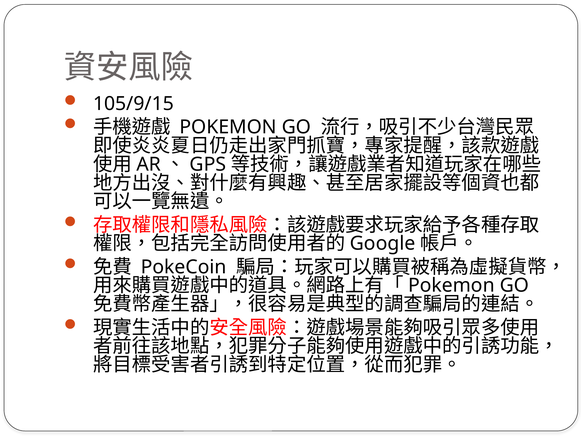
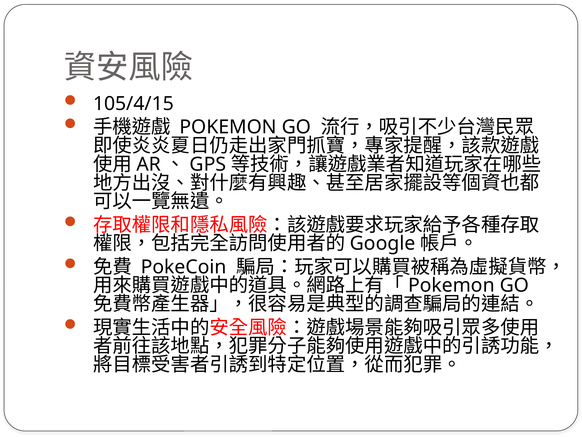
105/9/15: 105/9/15 -> 105/4/15 (133, 104)
